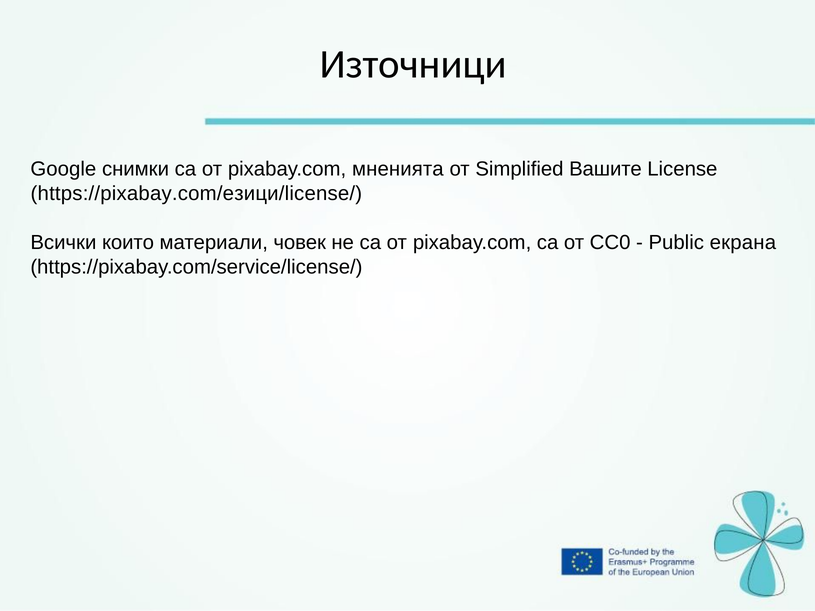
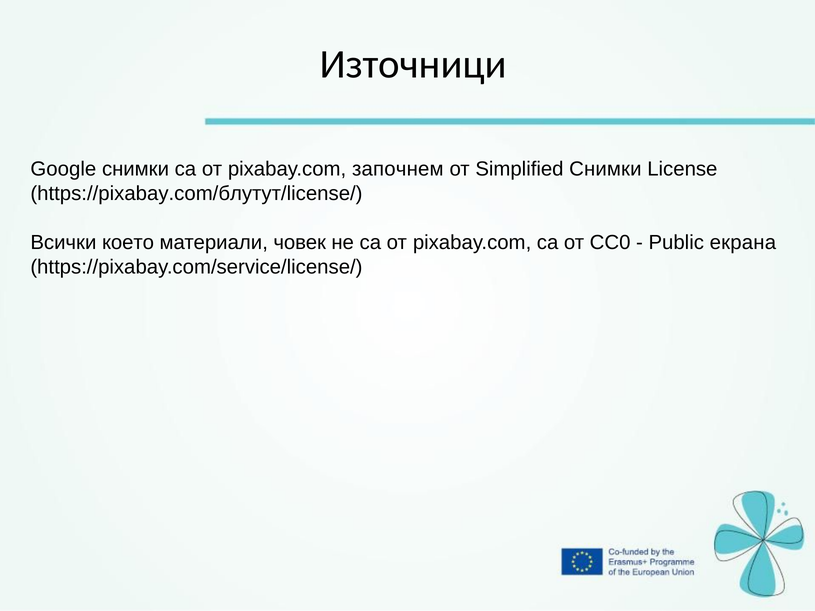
мненията: мненията -> започнем (398, 169)
Simplified Вашите: Вашите -> Снимки (605, 169)
https://pixabay.com/езици/license/: https://pixabay.com/езици/license/ -> https://pixabay.com/блутут/license/ (196, 194)
които: които -> което (128, 243)
